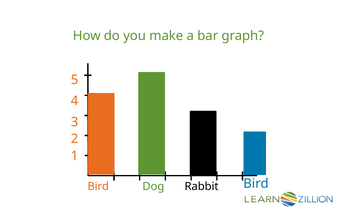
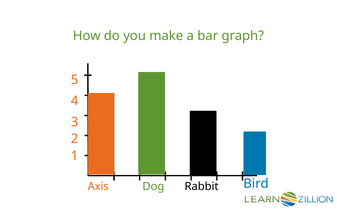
Bird: Bird -> Axis (98, 186)
